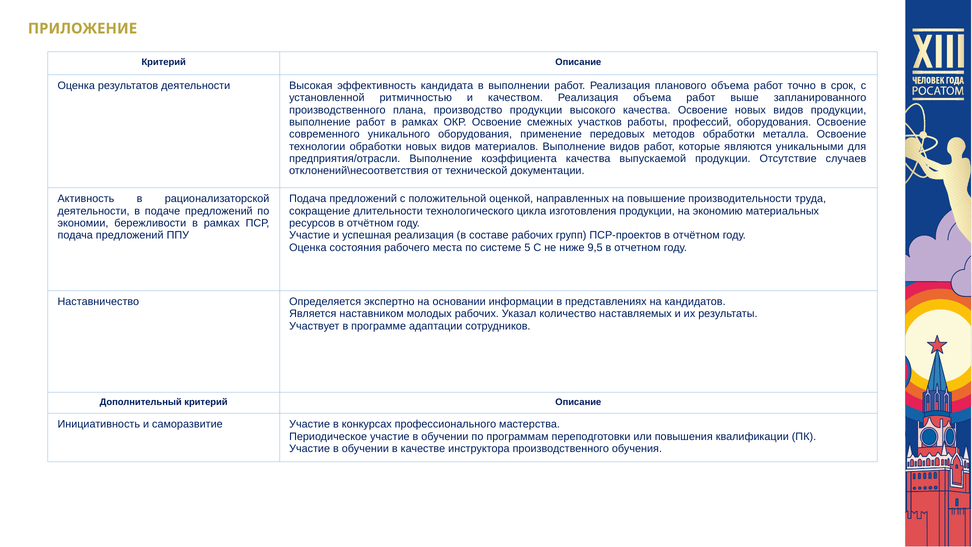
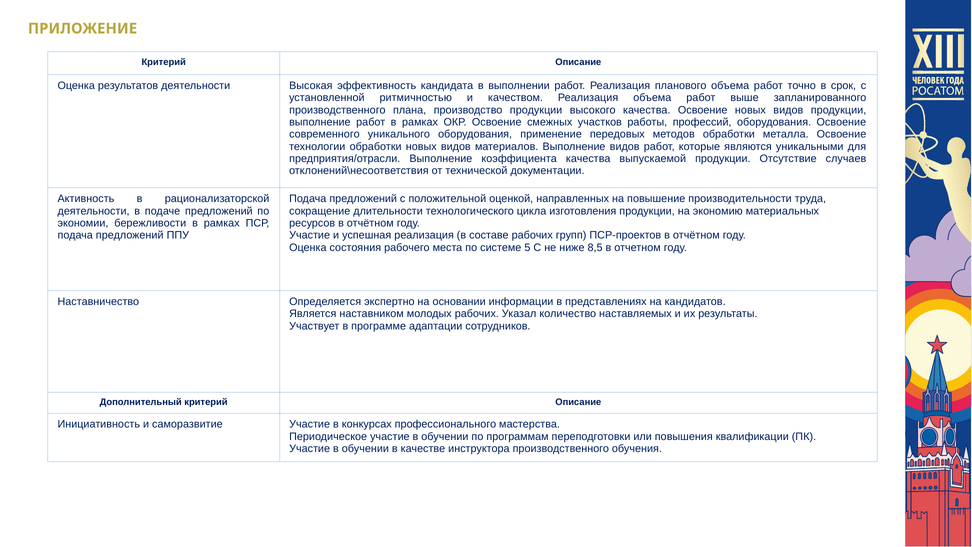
9,5: 9,5 -> 8,5 (595, 247)
